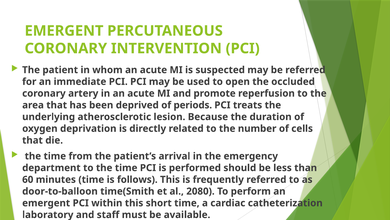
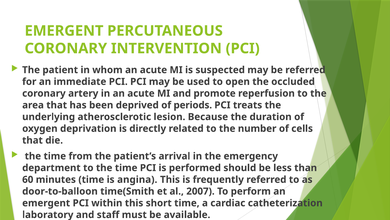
follows: follows -> angina (137, 179)
2080: 2080 -> 2007 (200, 191)
